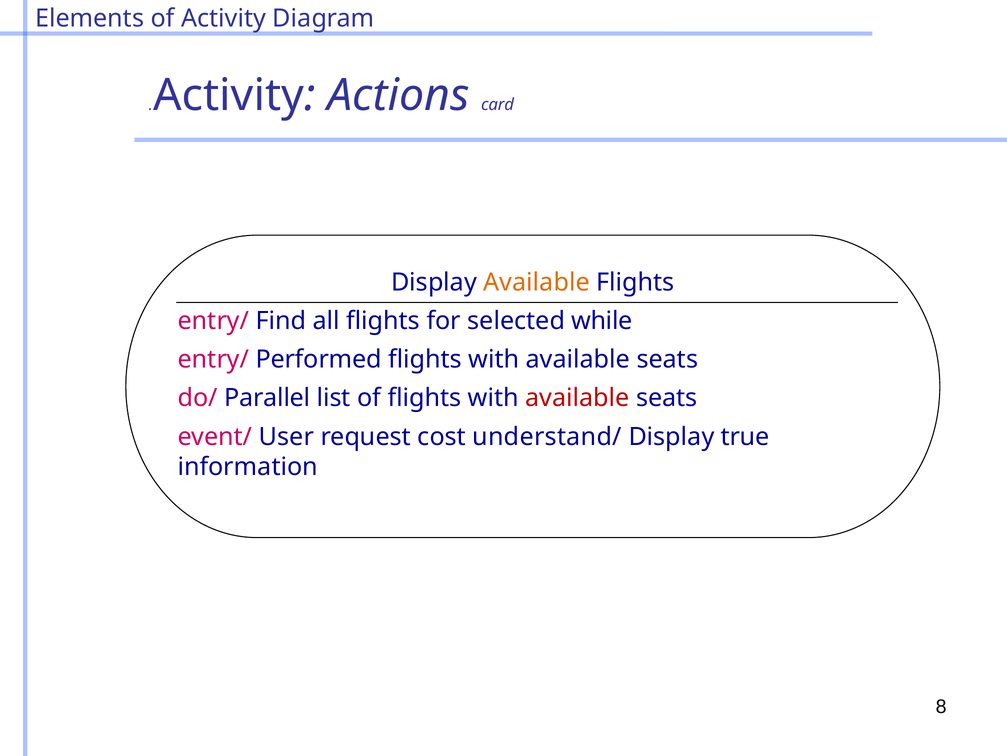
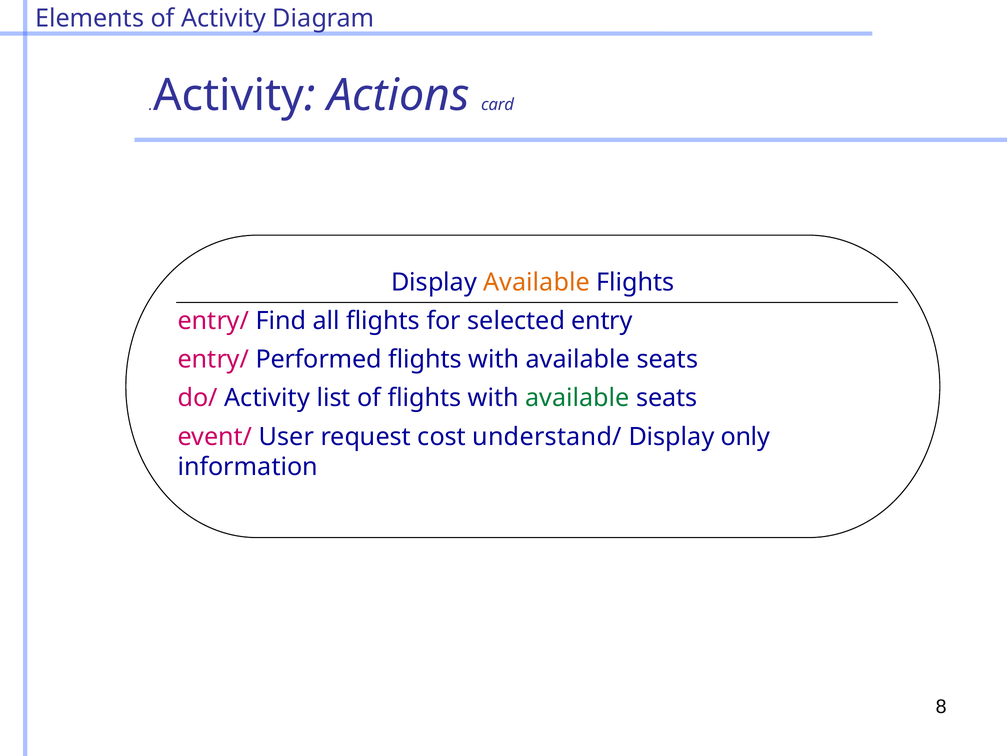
while: while -> entry (602, 321)
do/ Parallel: Parallel -> Activity (267, 398)
available colour: red -> green (577, 398)
true: true -> only (745, 436)
